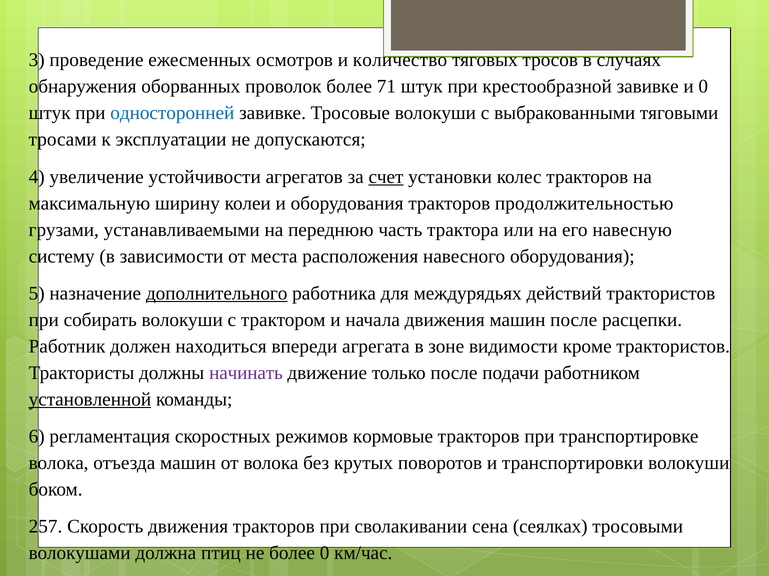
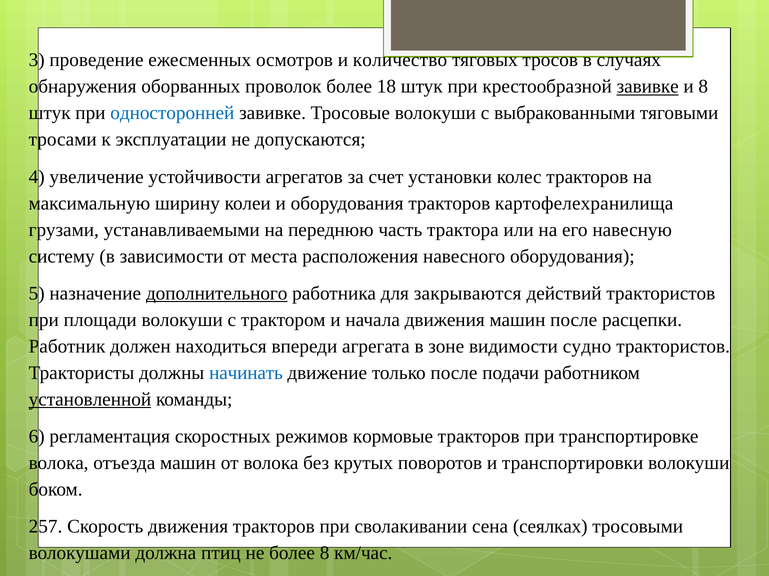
71: 71 -> 18 (386, 87)
завивке underline: none -> present (648, 87)
и 0: 0 -> 8 (703, 87)
счет underline: present -> none (386, 177)
продолжительностью: продолжительностью -> картофелехранилища (584, 203)
междурядьях: междурядьях -> закрываются (468, 294)
собирать: собирать -> площади (100, 320)
кроме: кроме -> судно (587, 347)
начинать colour: purple -> blue (246, 373)
более 0: 0 -> 8 (325, 554)
